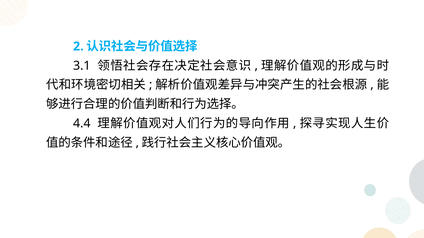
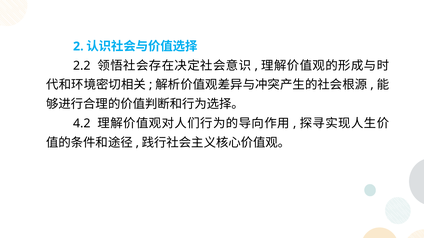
3.1: 3.1 -> 2.2 (82, 66)
4.4: 4.4 -> 4.2 (82, 124)
